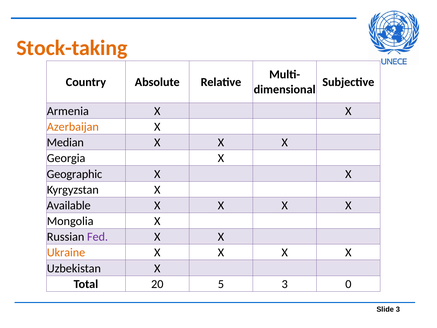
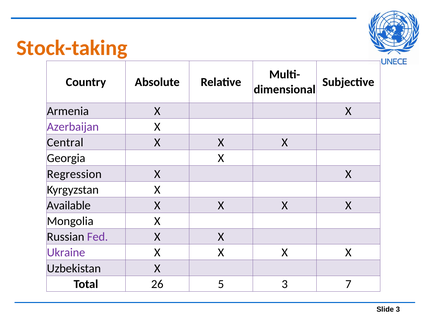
Azerbaijan colour: orange -> purple (73, 127)
Median: Median -> Central (65, 142)
Geographic: Geographic -> Regression (74, 174)
Ukraine colour: orange -> purple (66, 252)
20: 20 -> 26 (157, 284)
0: 0 -> 7 (348, 284)
